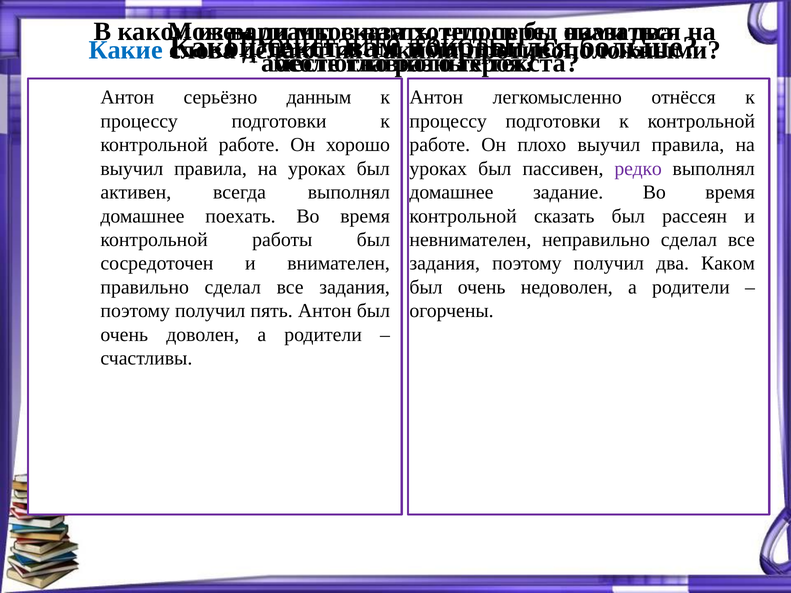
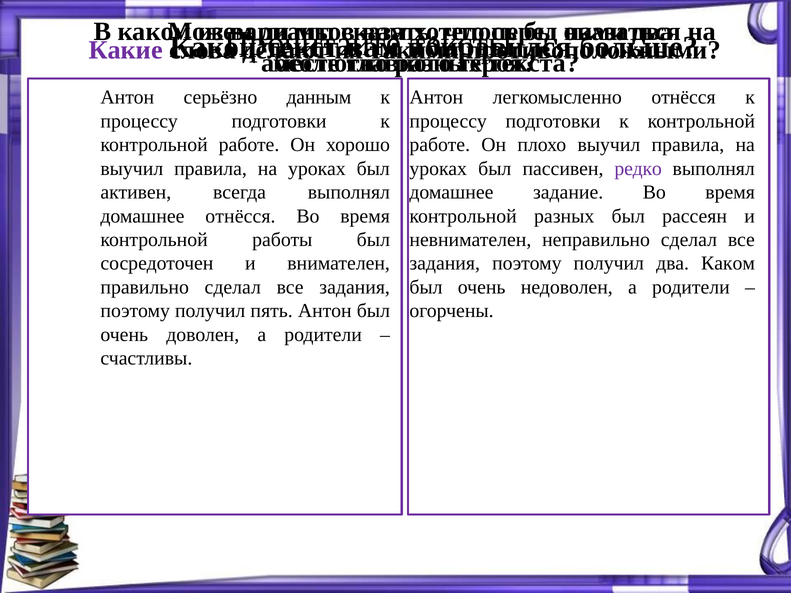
Какие colour: blue -> purple (126, 50)
домашнее поехать: поехать -> отнёсся (240, 216)
контрольной сказать: сказать -> разных (564, 216)
